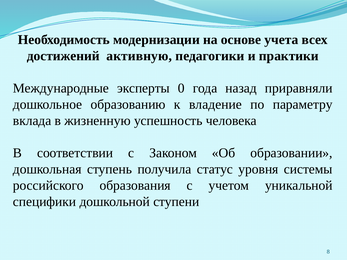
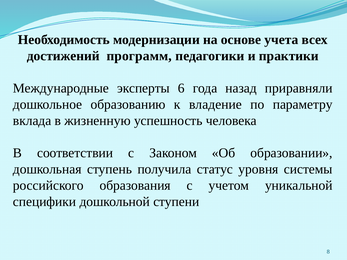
активную: активную -> программ (139, 56)
0: 0 -> 6 (181, 88)
